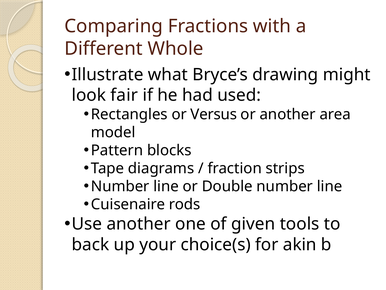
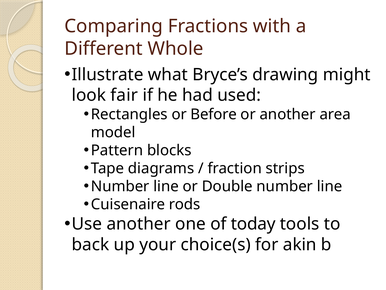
Versus: Versus -> Before (214, 114)
given: given -> today (253, 224)
